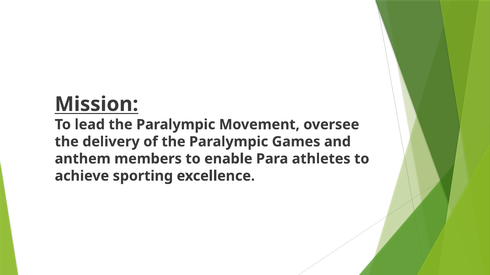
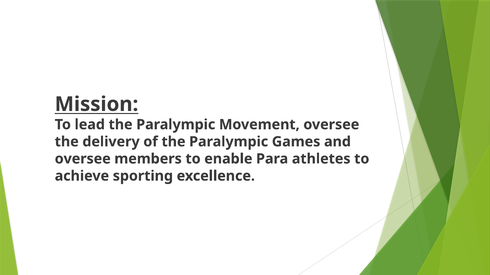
anthem: anthem -> oversee (83, 159)
